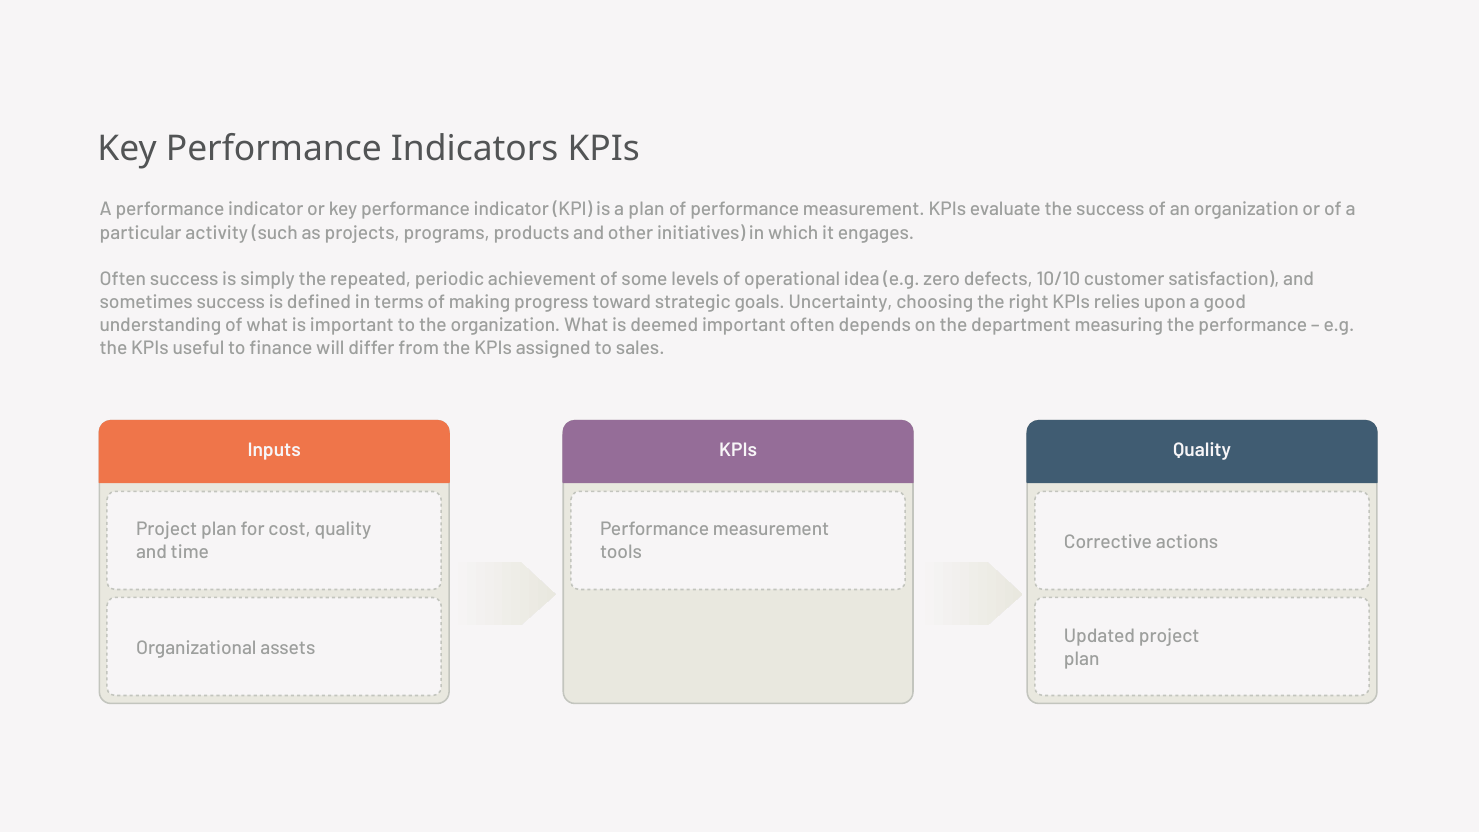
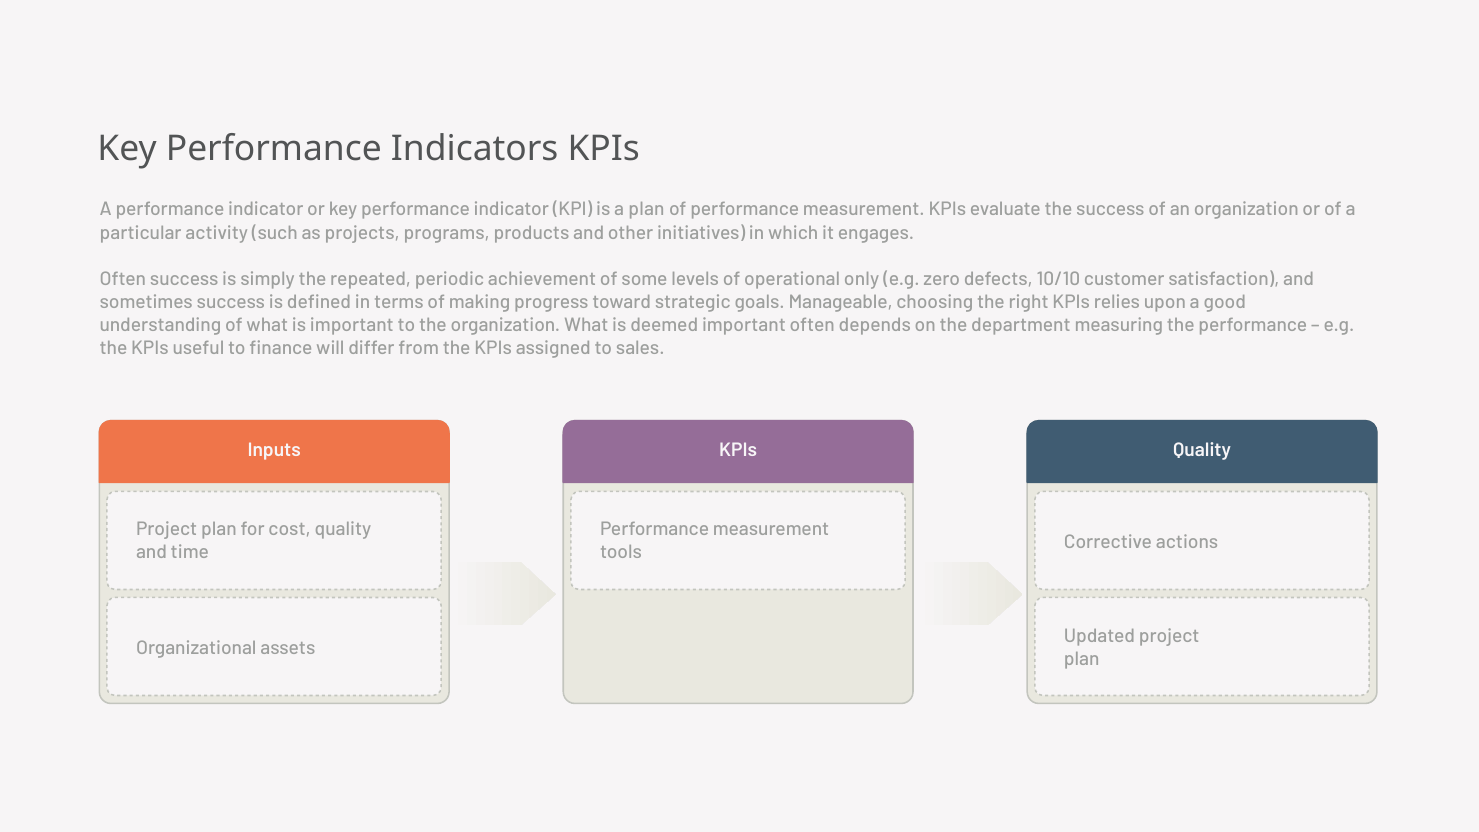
idea: idea -> only (862, 279)
Uncertainty: Uncertainty -> Manageable (841, 302)
